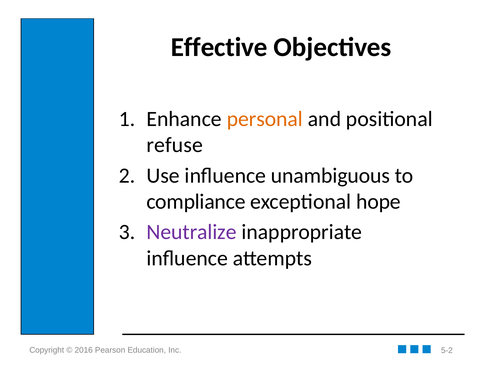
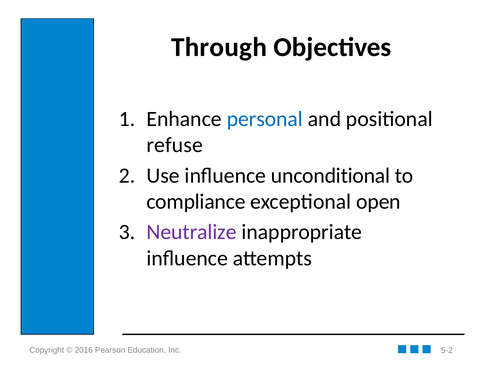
Effective: Effective -> Through (219, 47)
personal colour: orange -> blue (265, 119)
unambiguous: unambiguous -> unconditional (331, 175)
hope: hope -> open (378, 201)
